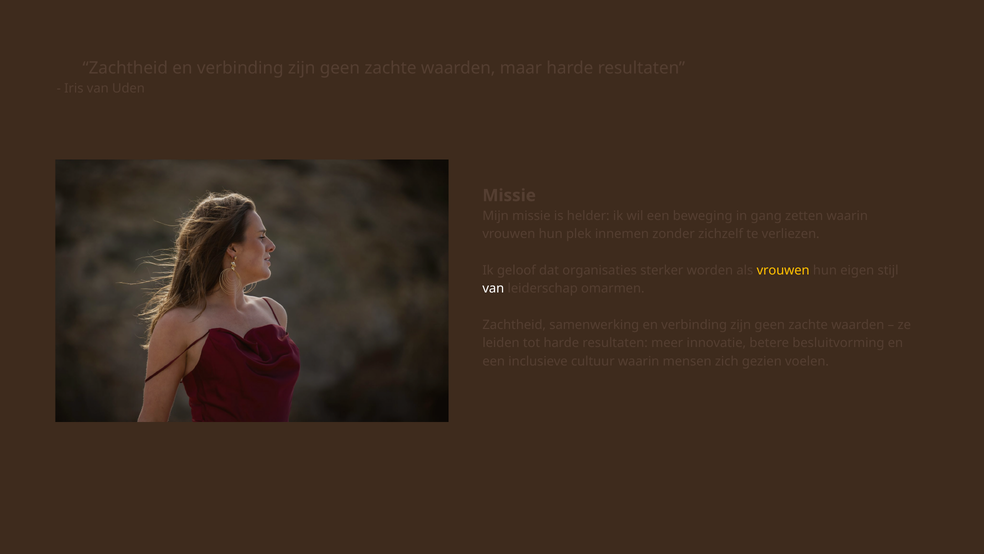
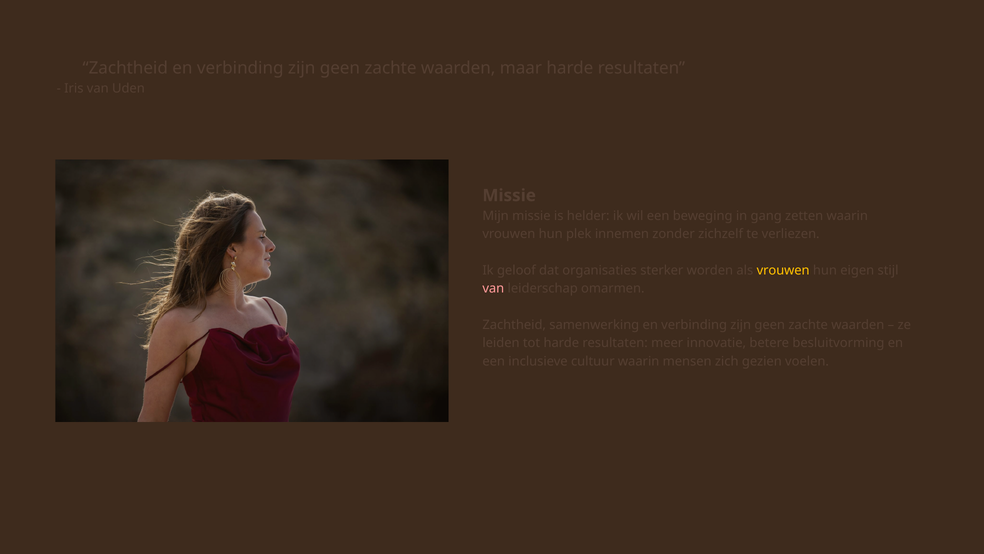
van colour: white -> pink (493, 288)
